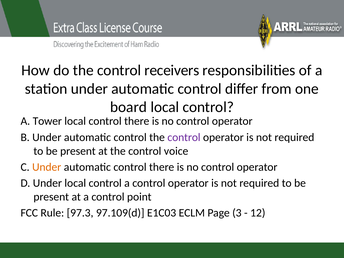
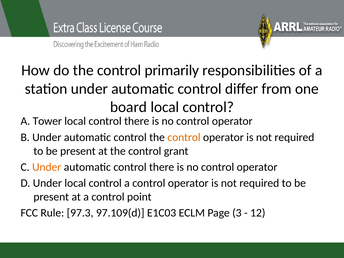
receivers: receivers -> primarily (172, 70)
control colour: purple -> orange (184, 137)
voice: voice -> grant (176, 151)
